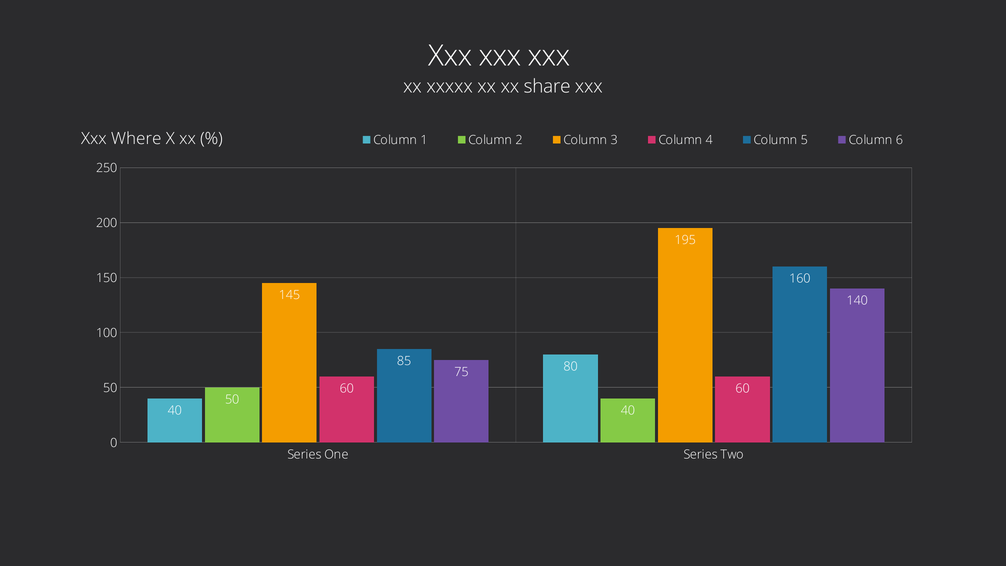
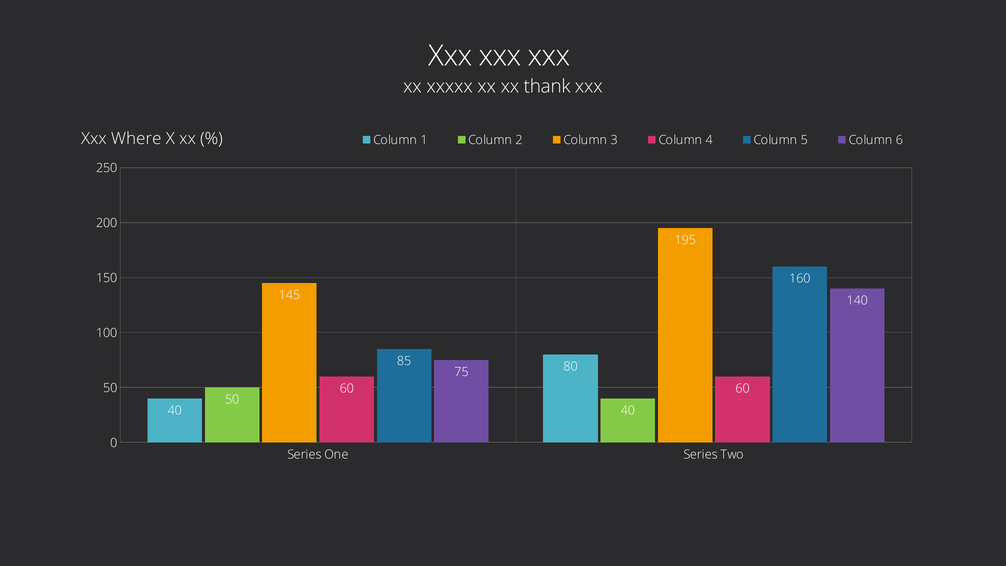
share: share -> thank (547, 86)
